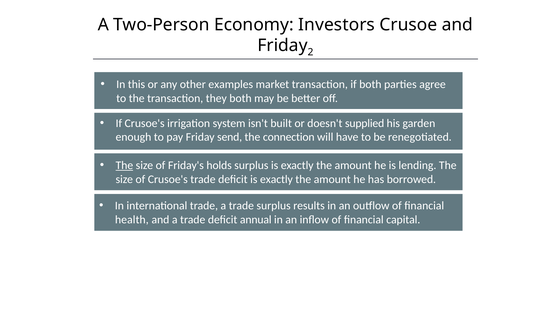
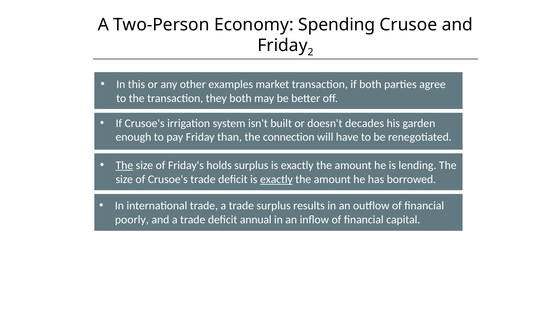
Investors: Investors -> Spending (337, 25)
supplied: supplied -> decades (365, 123)
send: send -> than (230, 137)
exactly underline: none -> present (276, 179)
health: health -> poorly (132, 220)
